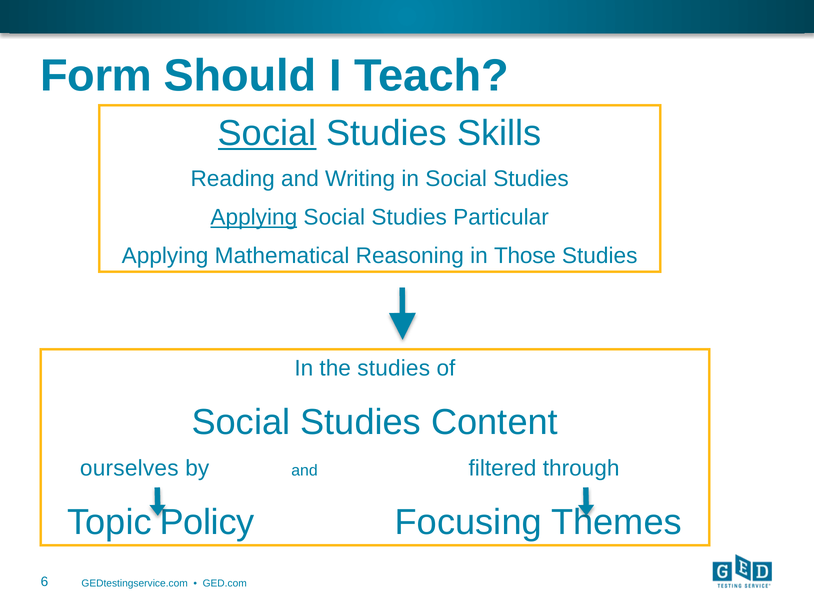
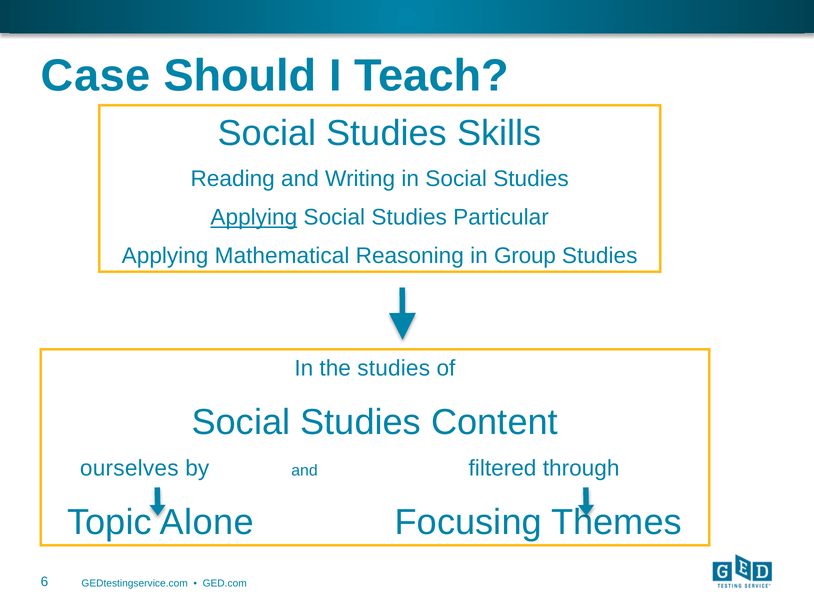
Form: Form -> Case (96, 76)
Social underline: present -> none (267, 133)
Those: Those -> Group (525, 256)
Policy: Policy -> Alone (207, 523)
